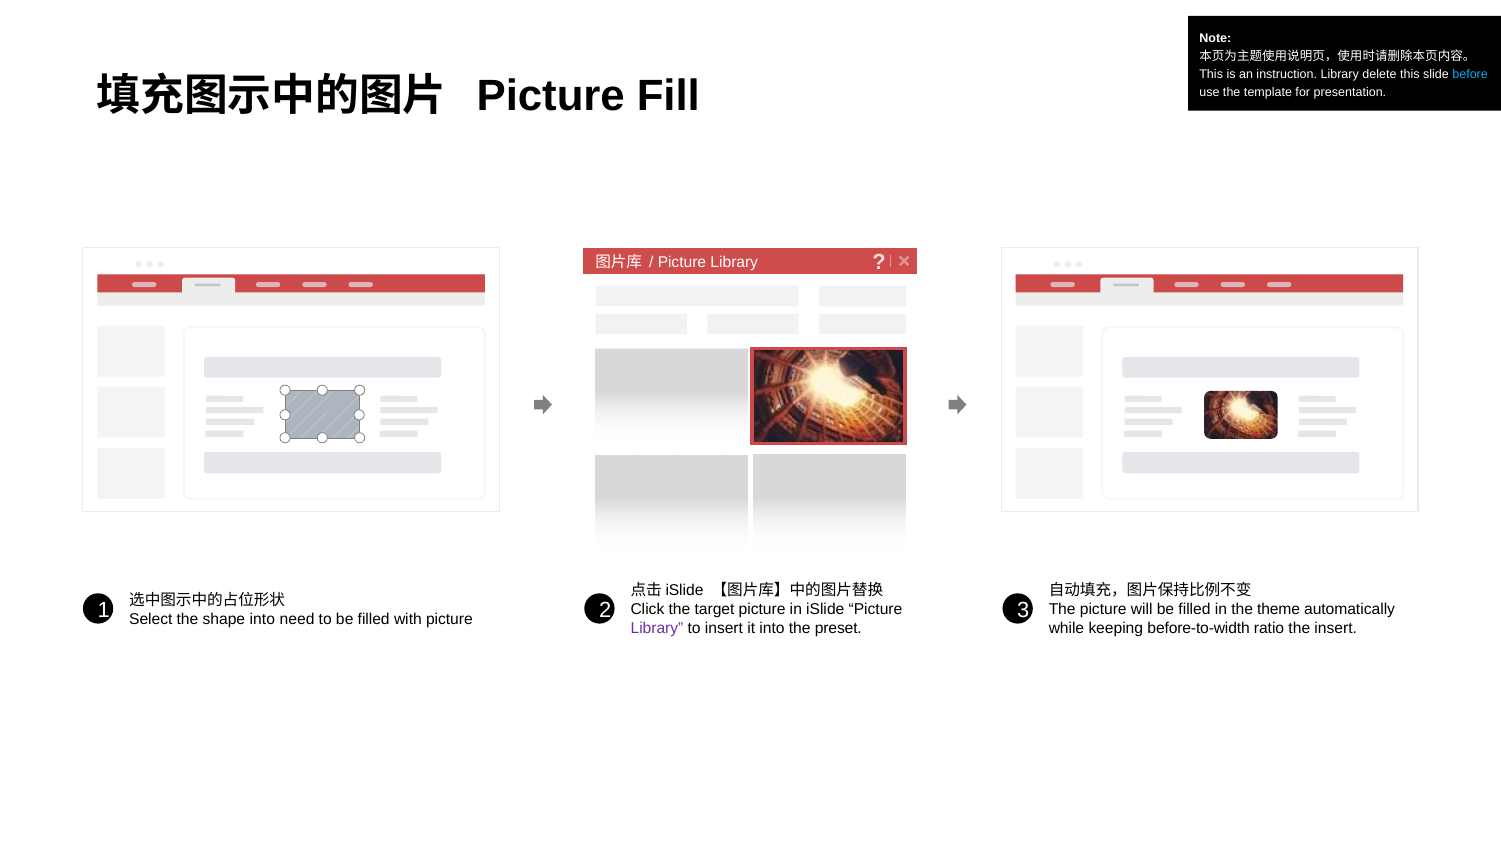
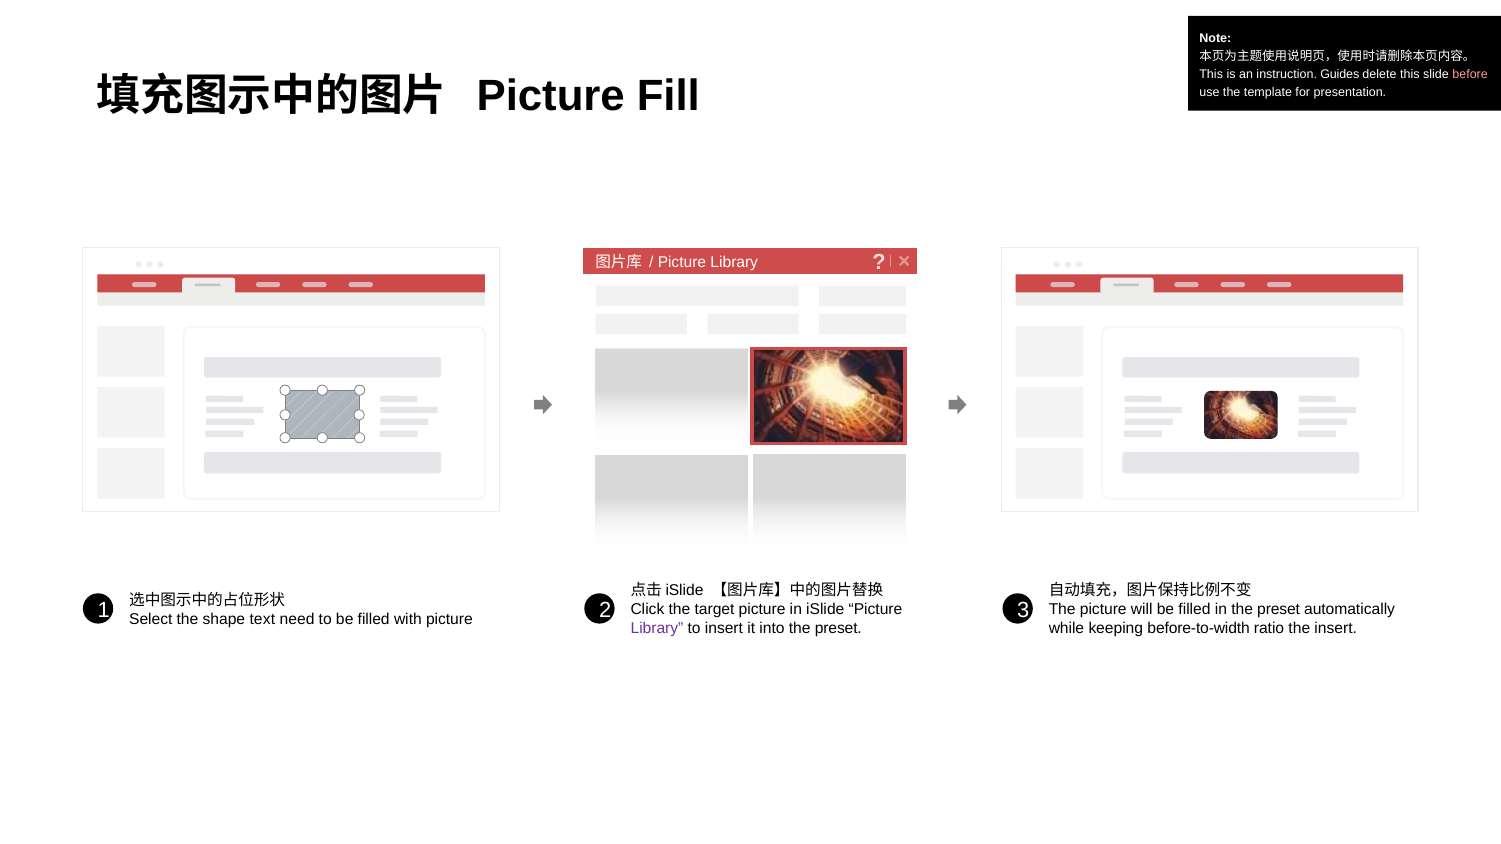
instruction Library: Library -> Guides (1340, 75)
before colour: light blue -> pink (1470, 75)
in the theme: theme -> preset (1279, 610)
shape into: into -> text (262, 619)
